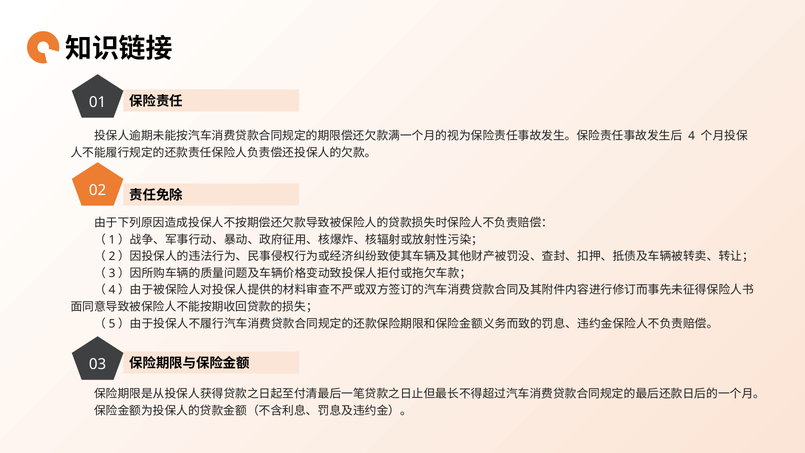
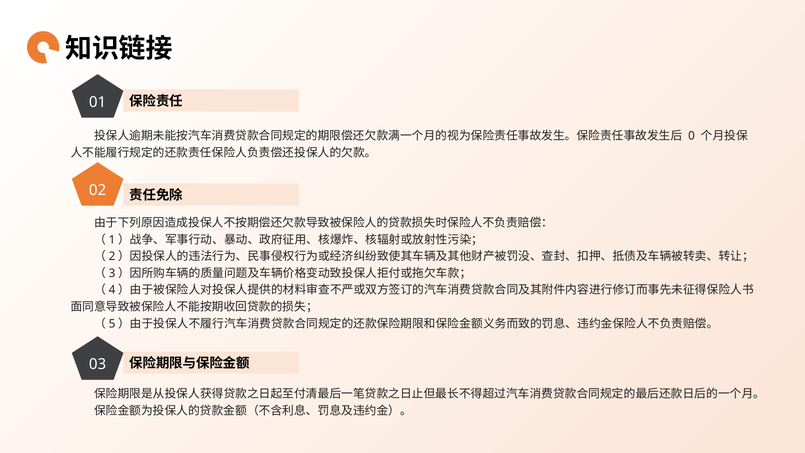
4: 4 -> 0 (692, 136)
